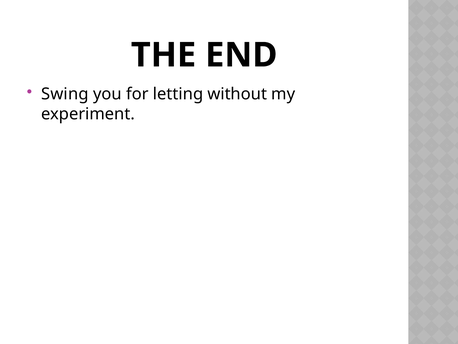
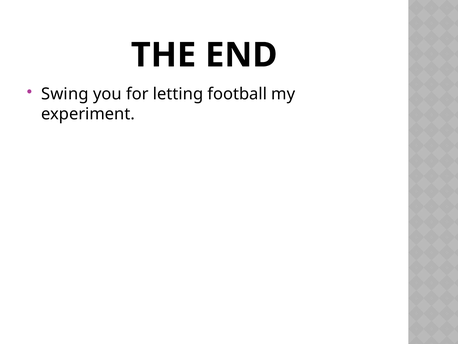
without: without -> football (237, 94)
